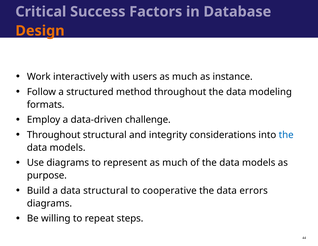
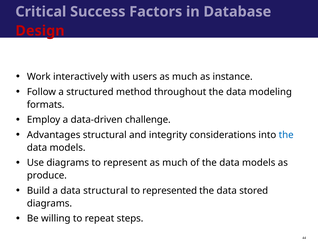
Design colour: orange -> red (40, 31)
Throughout: Throughout -> Advantages (54, 135)
purpose: purpose -> produce (47, 175)
cooperative: cooperative -> represented (170, 190)
errors: errors -> stored (254, 190)
